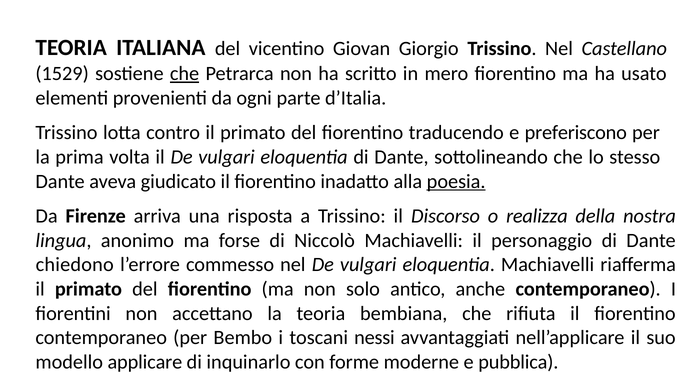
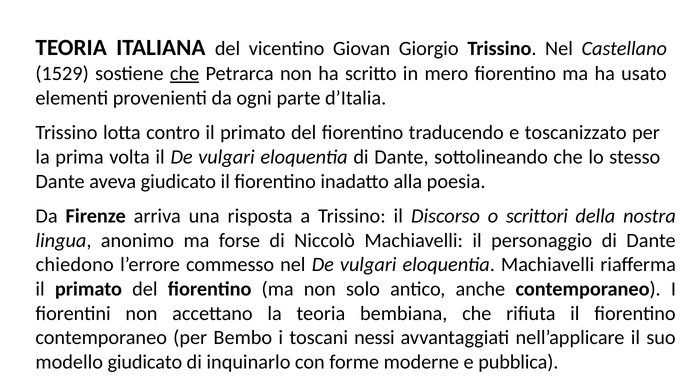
preferiscono: preferiscono -> toscanizzato (576, 133)
poesia underline: present -> none (456, 182)
realizza: realizza -> scrittori (537, 216)
modello applicare: applicare -> giudicato (145, 363)
